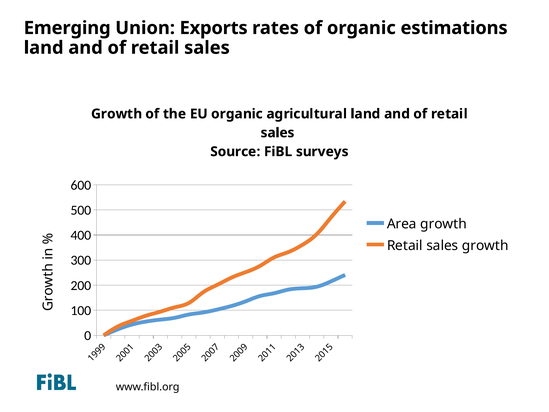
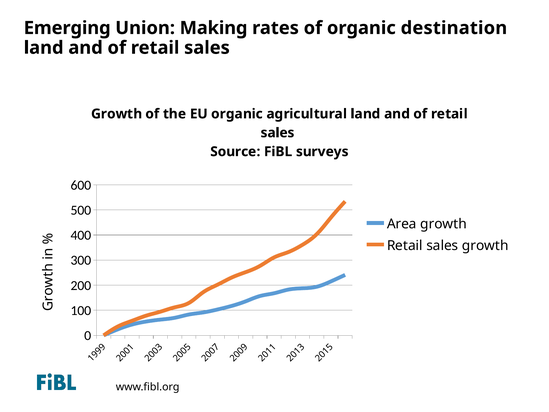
Exports: Exports -> Making (214, 28)
estimations: estimations -> destination (454, 28)
